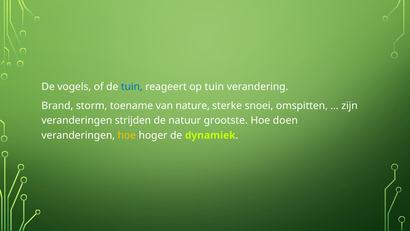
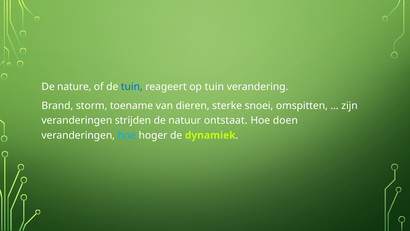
vogels: vogels -> nature (74, 87)
nature: nature -> dieren (193, 106)
grootste: grootste -> ontstaat (226, 120)
hoe colour: yellow -> light blue (127, 135)
